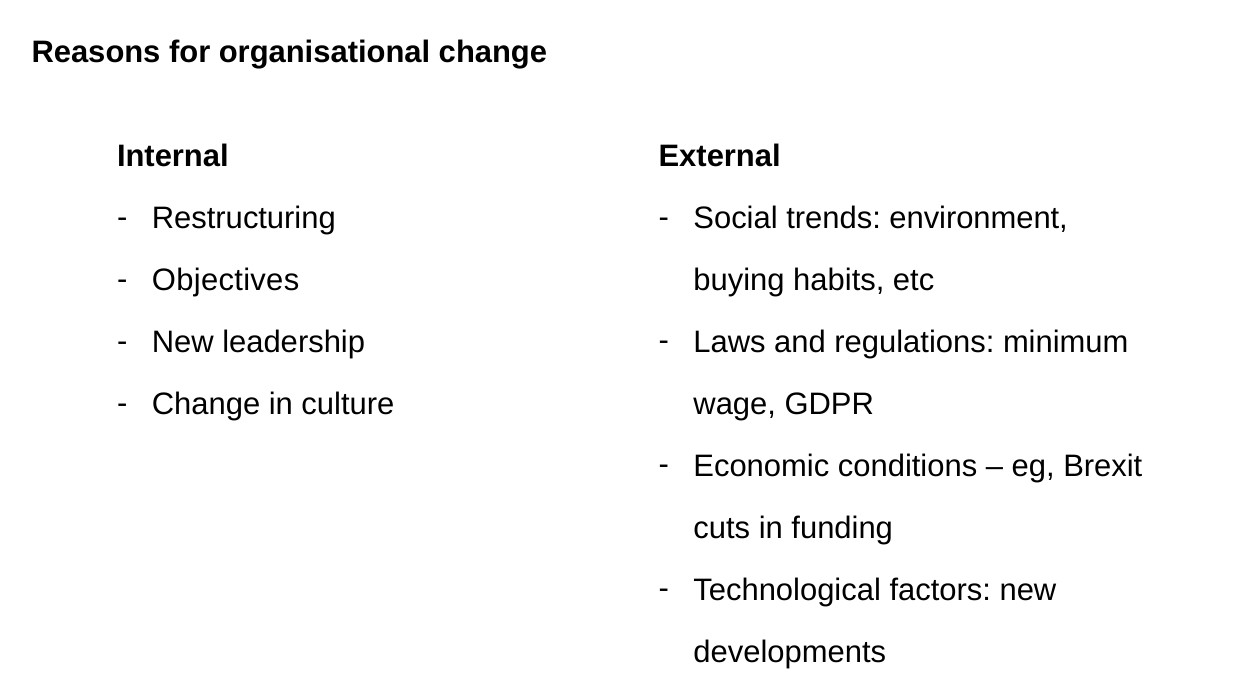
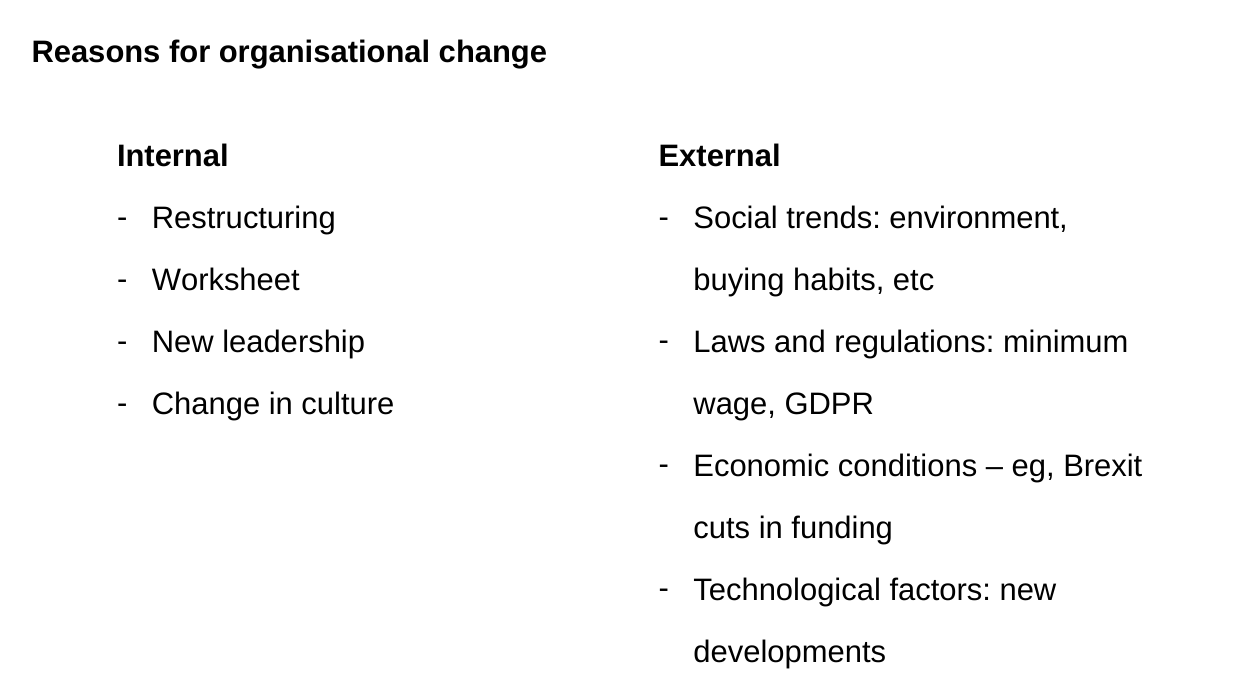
Objectives: Objectives -> Worksheet (226, 280)
